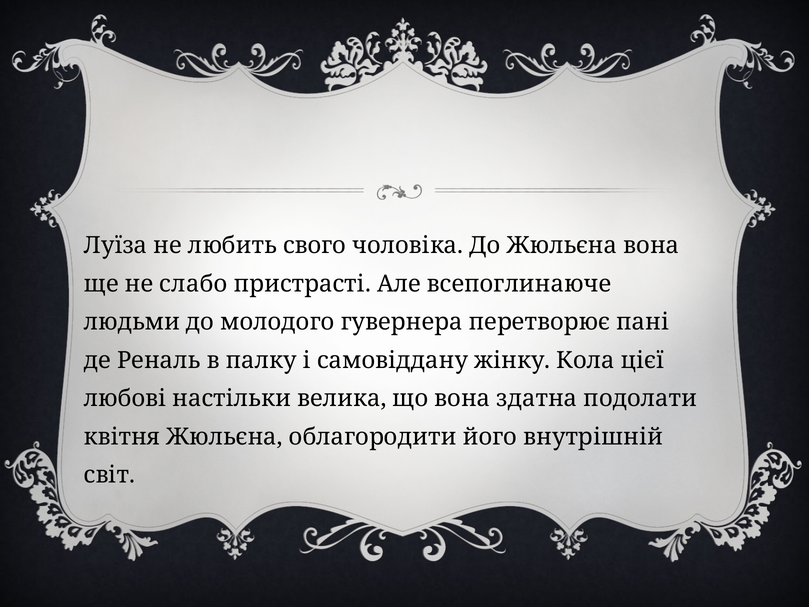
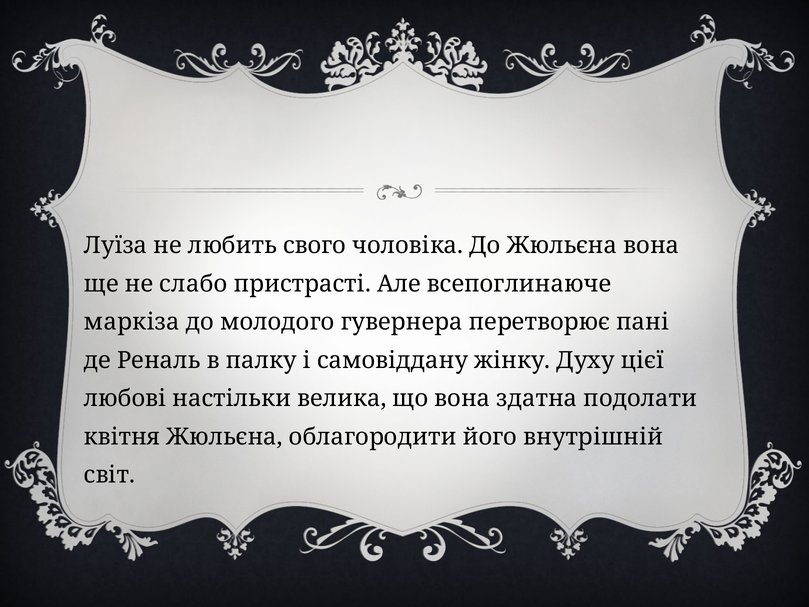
людьми: людьми -> маркіза (132, 322)
Кола: Кола -> Духу (586, 360)
